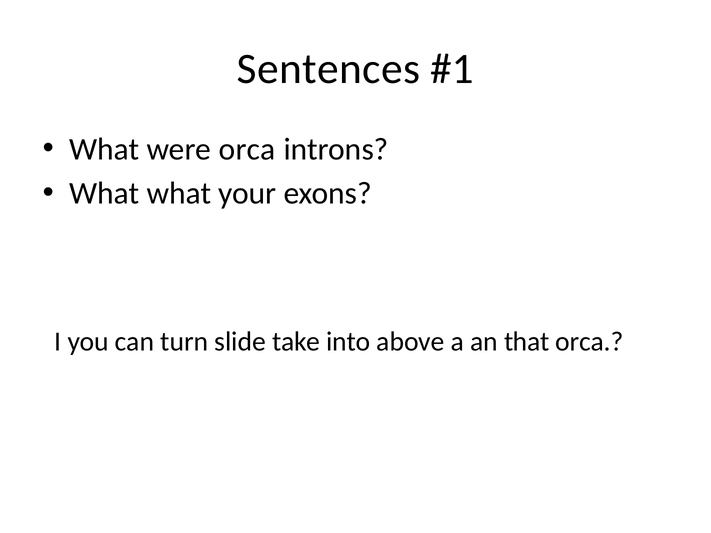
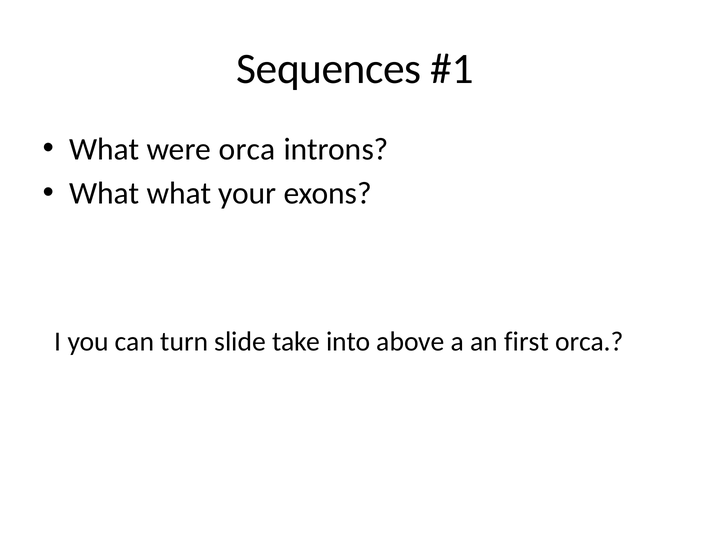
Sentences: Sentences -> Sequences (329, 69)
that: that -> first (527, 342)
